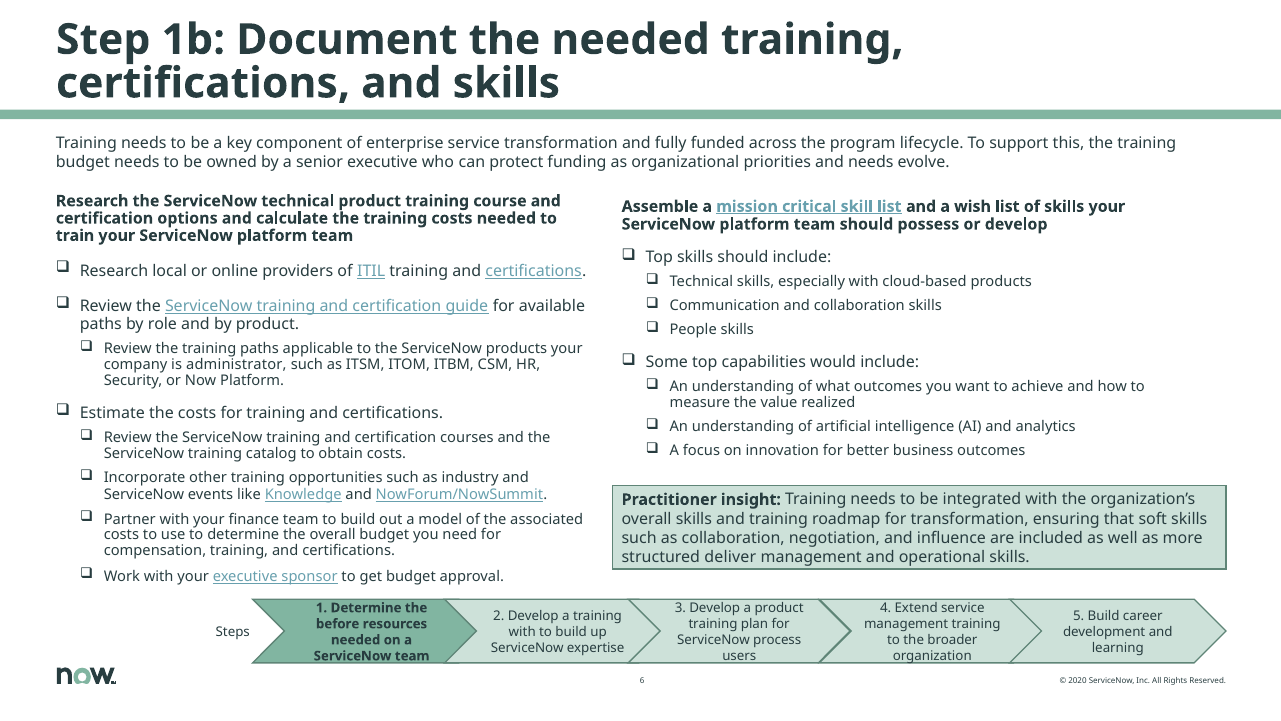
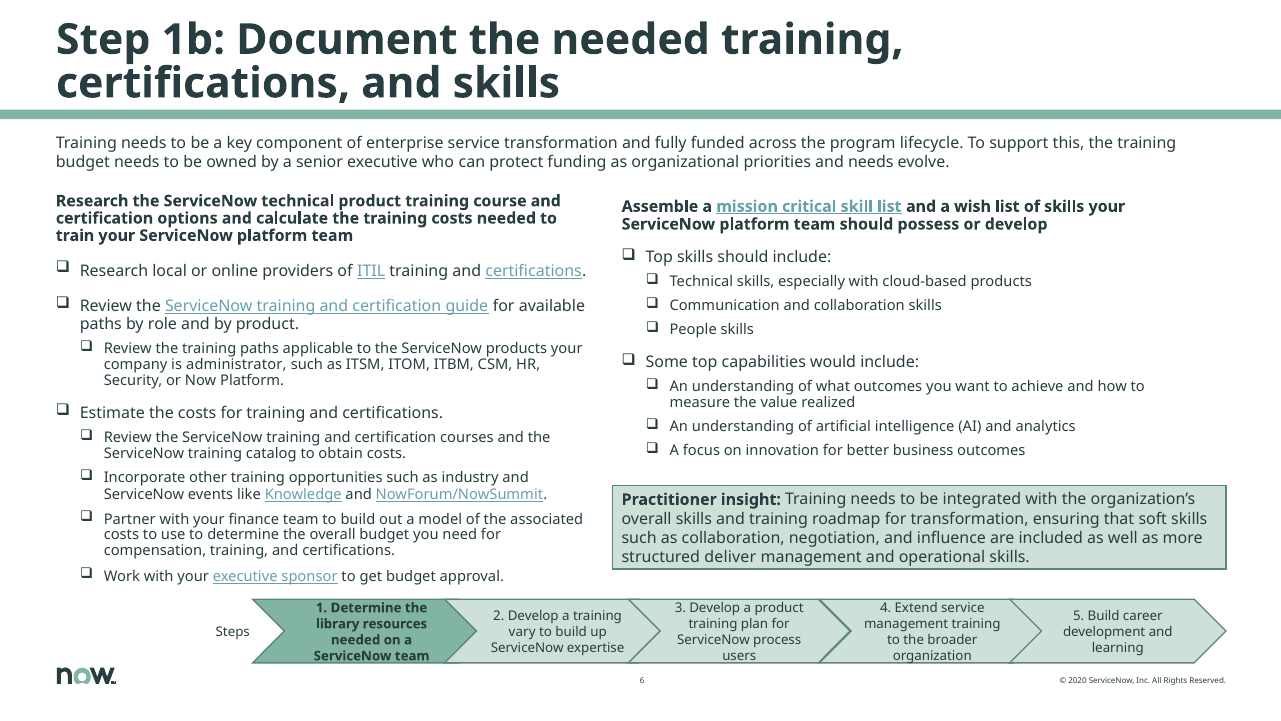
before: before -> library (338, 624)
with: with -> vary (522, 632)
